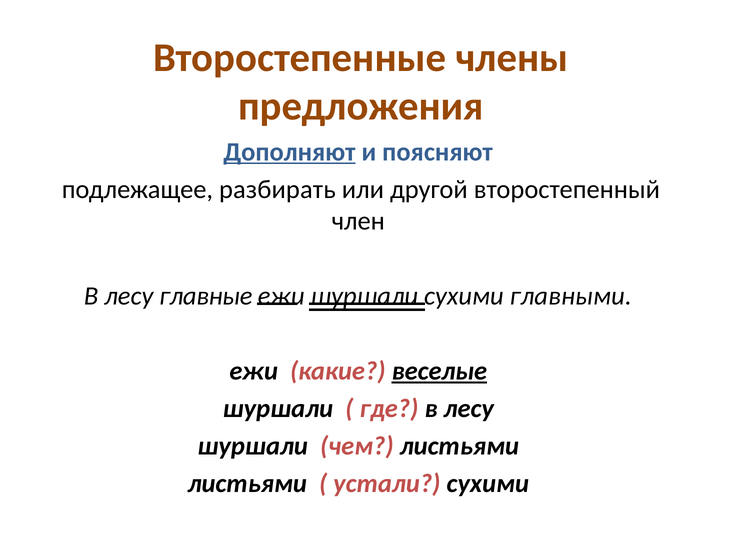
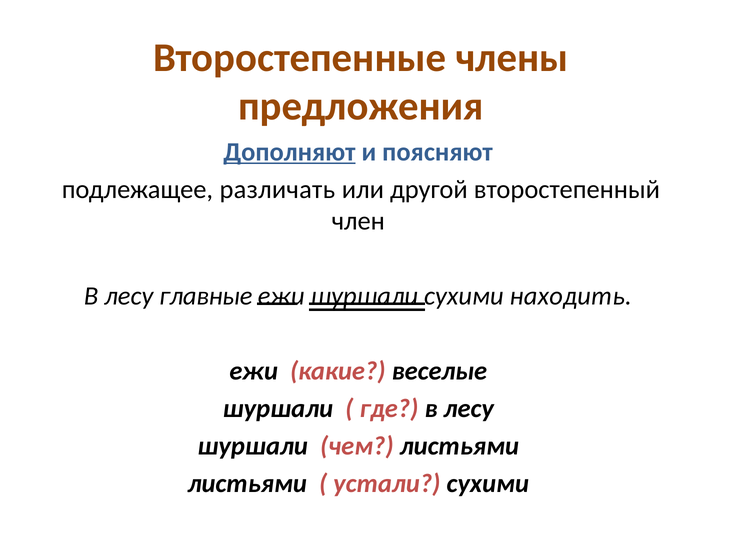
разбирать: разбирать -> различать (277, 190)
главными: главными -> находить (571, 296)
веселые underline: present -> none (439, 371)
